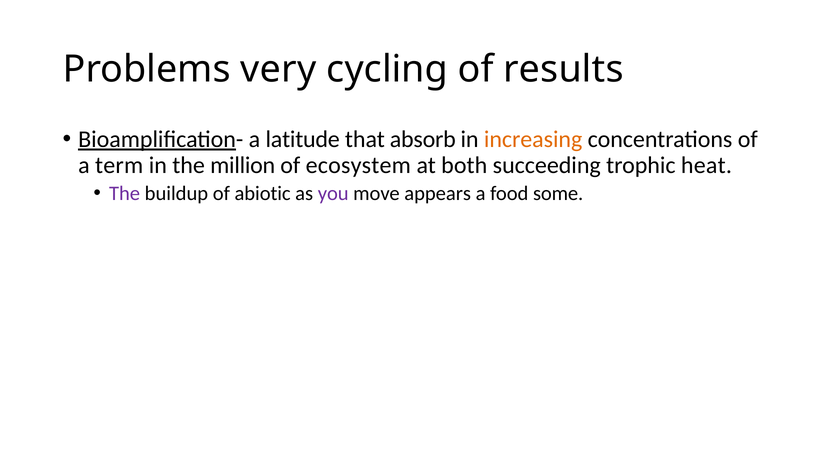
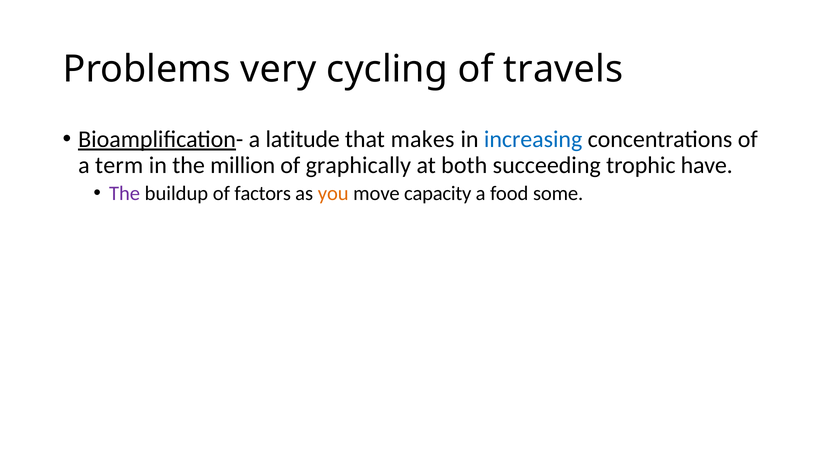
results: results -> travels (563, 69)
absorb: absorb -> makes (423, 139)
increasing colour: orange -> blue (533, 139)
ecosystem: ecosystem -> graphically (358, 165)
heat: heat -> have (707, 165)
abiotic: abiotic -> factors (263, 193)
you colour: purple -> orange (333, 193)
appears: appears -> capacity (438, 193)
